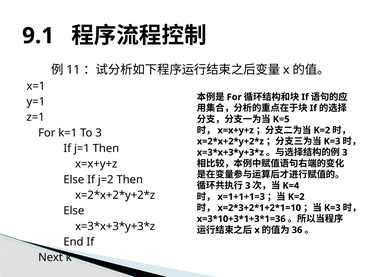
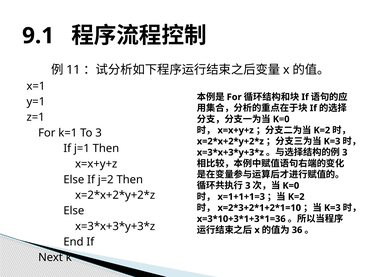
K=5: K=5 -> K=0 (281, 119)
K=4: K=4 -> K=0 (291, 186)
